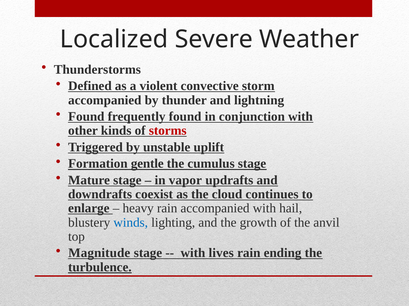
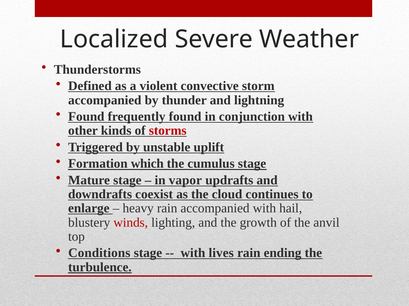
gentle: gentle -> which (147, 164)
winds colour: blue -> red (131, 223)
Magnitude: Magnitude -> Conditions (99, 254)
